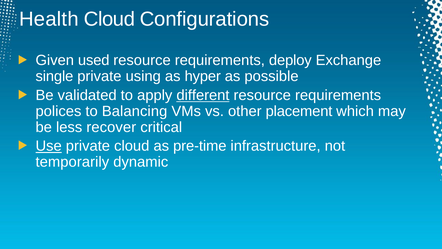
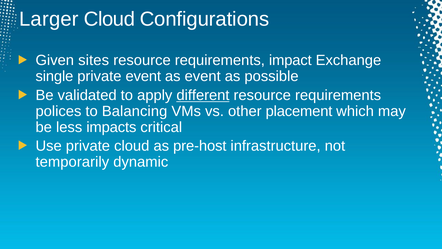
Health: Health -> Larger (49, 19)
used: used -> sites (94, 60)
deploy: deploy -> impact (290, 60)
private using: using -> event (143, 76)
as hyper: hyper -> event (203, 76)
recover: recover -> impacts (111, 127)
Use underline: present -> none (49, 146)
pre-time: pre-time -> pre-host (200, 146)
